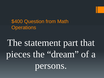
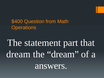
pieces: pieces -> dream (18, 54)
persons: persons -> answers (51, 66)
